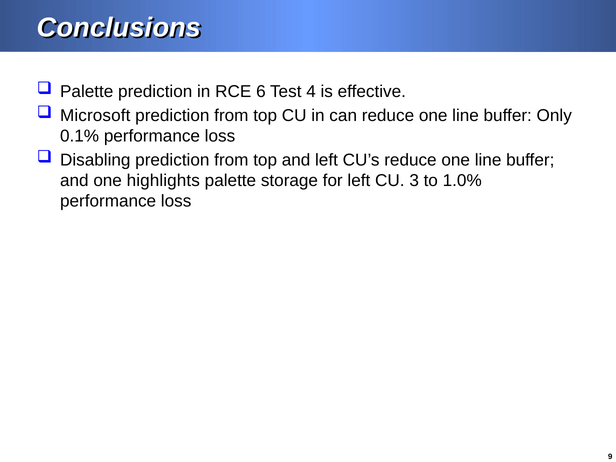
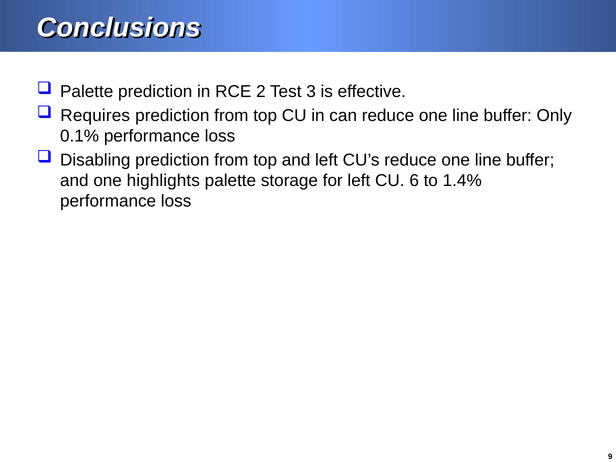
6: 6 -> 2 (261, 92)
4: 4 -> 3 (311, 92)
Microsoft: Microsoft -> Requires (95, 116)
3: 3 -> 6 (414, 181)
1.0%: 1.0% -> 1.4% (462, 181)
